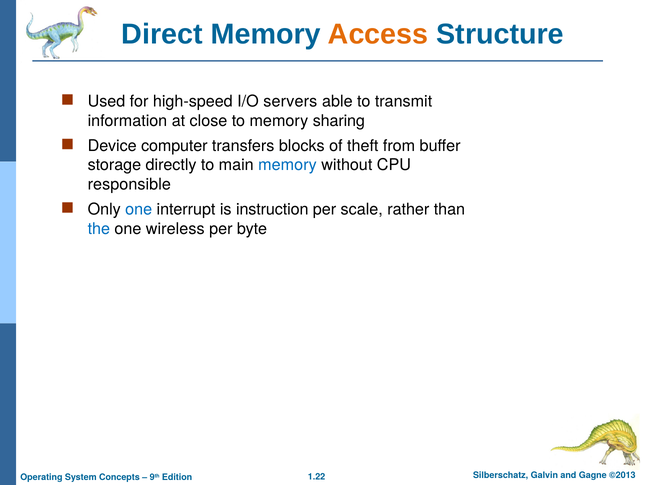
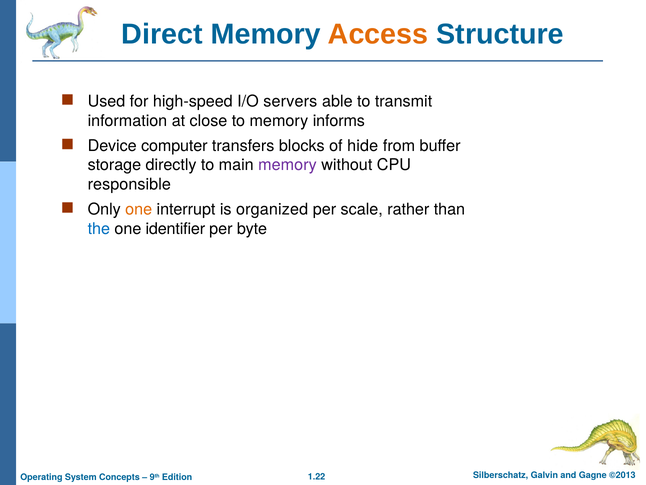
sharing: sharing -> informs (339, 121)
theft: theft -> hide (363, 146)
memory colour: blue -> purple (287, 165)
one colour: blue -> orange (139, 209)
instruction: instruction -> organized (272, 209)
wireless: wireless -> identifier (175, 229)
